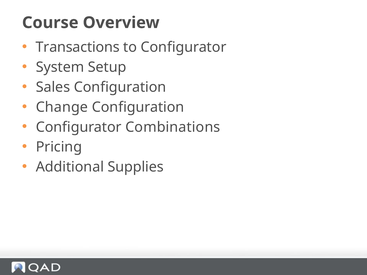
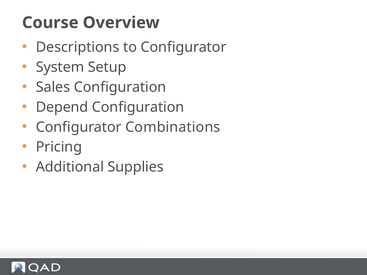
Transactions: Transactions -> Descriptions (78, 47)
Change: Change -> Depend (62, 107)
